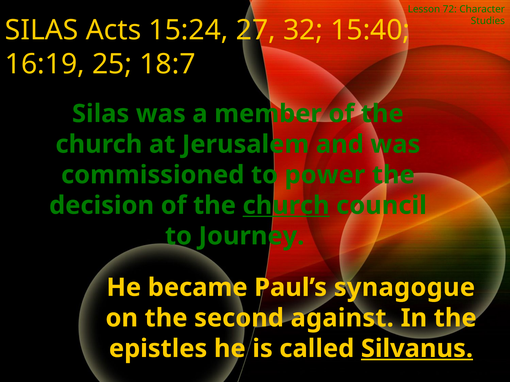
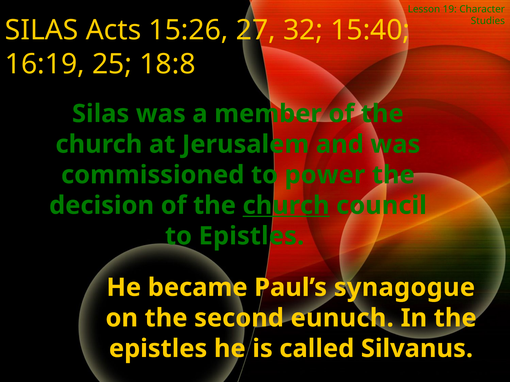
72: 72 -> 19 (450, 9)
15:24: 15:24 -> 15:26 (189, 30)
18:7: 18:7 -> 18:8 (167, 64)
to Journey: Journey -> Epistles (251, 236)
against: against -> eunuch (342, 318)
Silvanus underline: present -> none (417, 349)
